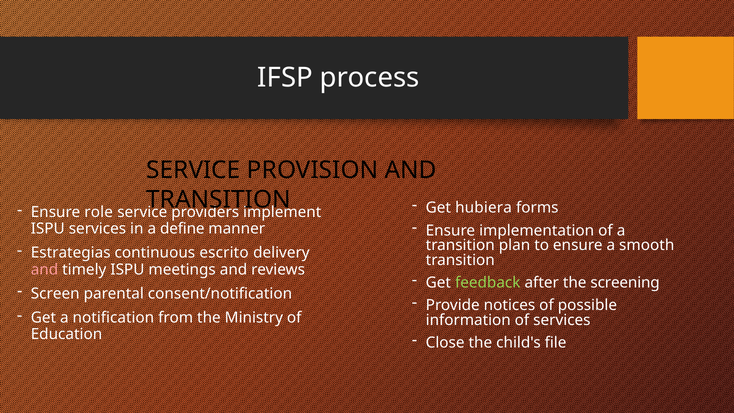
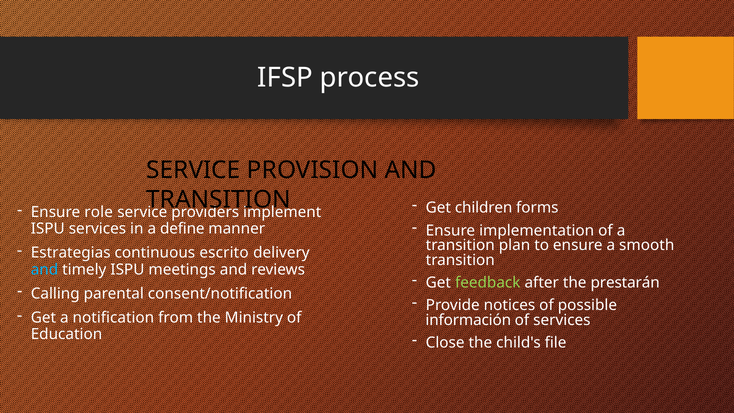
hubiera: hubiera -> children (484, 208)
and colour: pink -> light blue (44, 269)
screening: screening -> prestarán (625, 283)
Screen: Screen -> Calling (55, 294)
information: information -> información (468, 320)
